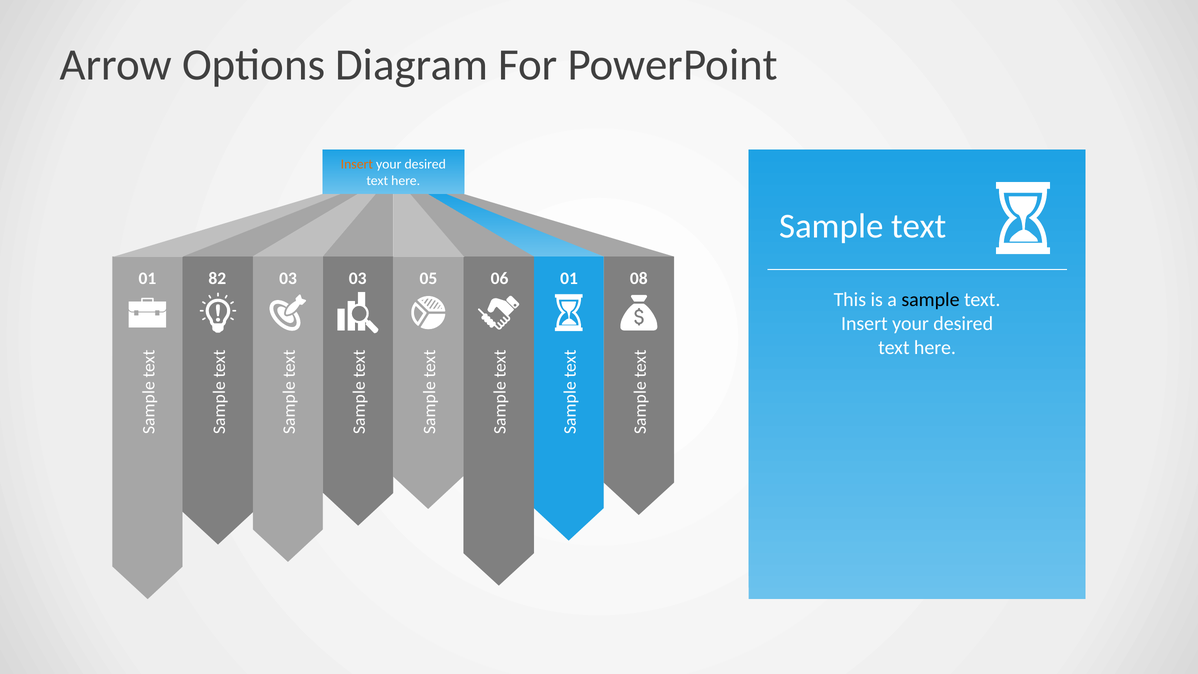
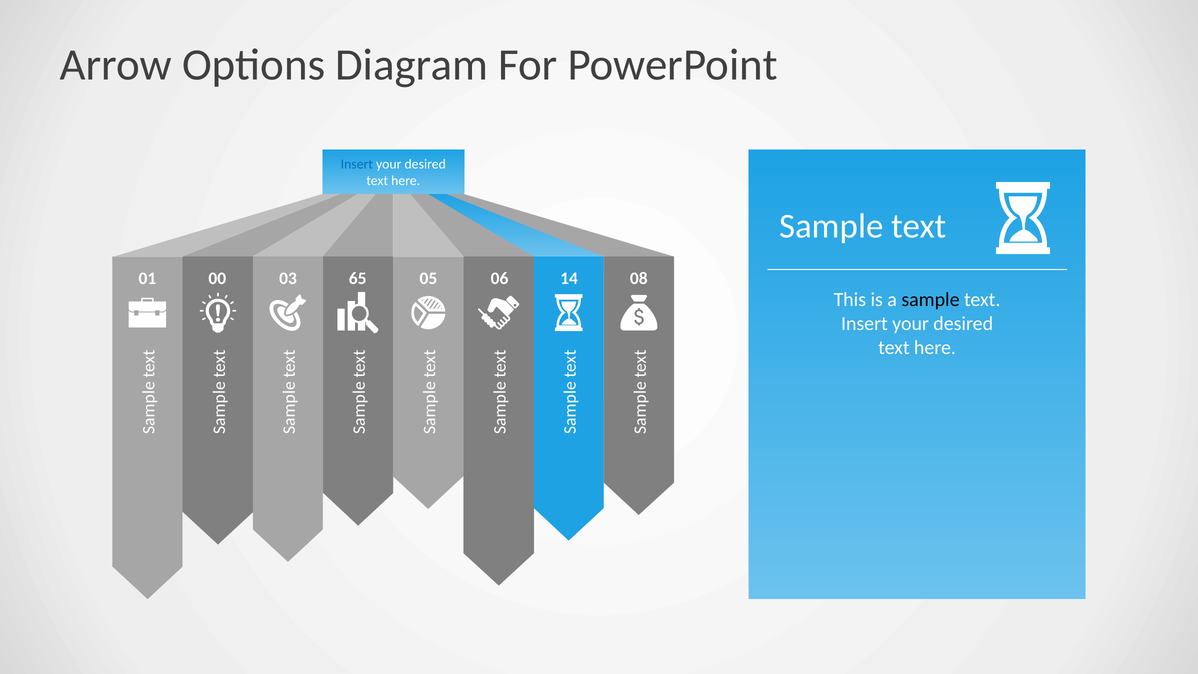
Insert colour: orange -> blue (357, 164)
82: 82 -> 00 (217, 278)
03 03: 03 -> 65 (358, 278)
06 01: 01 -> 14 (569, 278)
